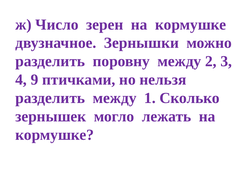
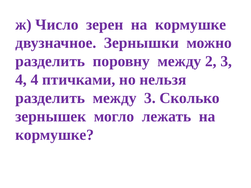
4 9: 9 -> 4 (34, 80)
между 1: 1 -> 3 (150, 98)
